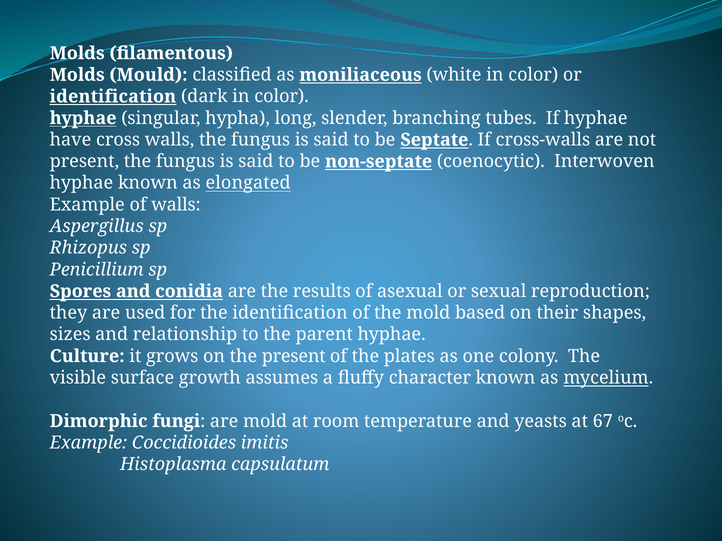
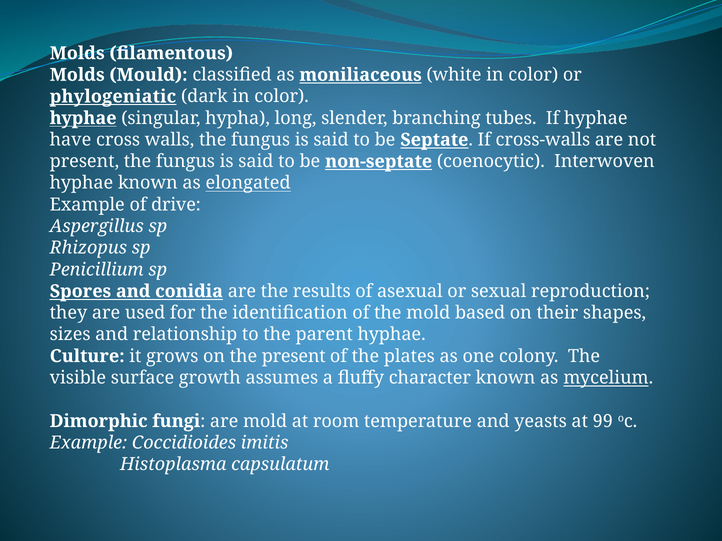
identification: identification -> phylogeniatic (113, 97)
of walls: walls -> drive (176, 205)
67: 67 -> 99 (603, 421)
